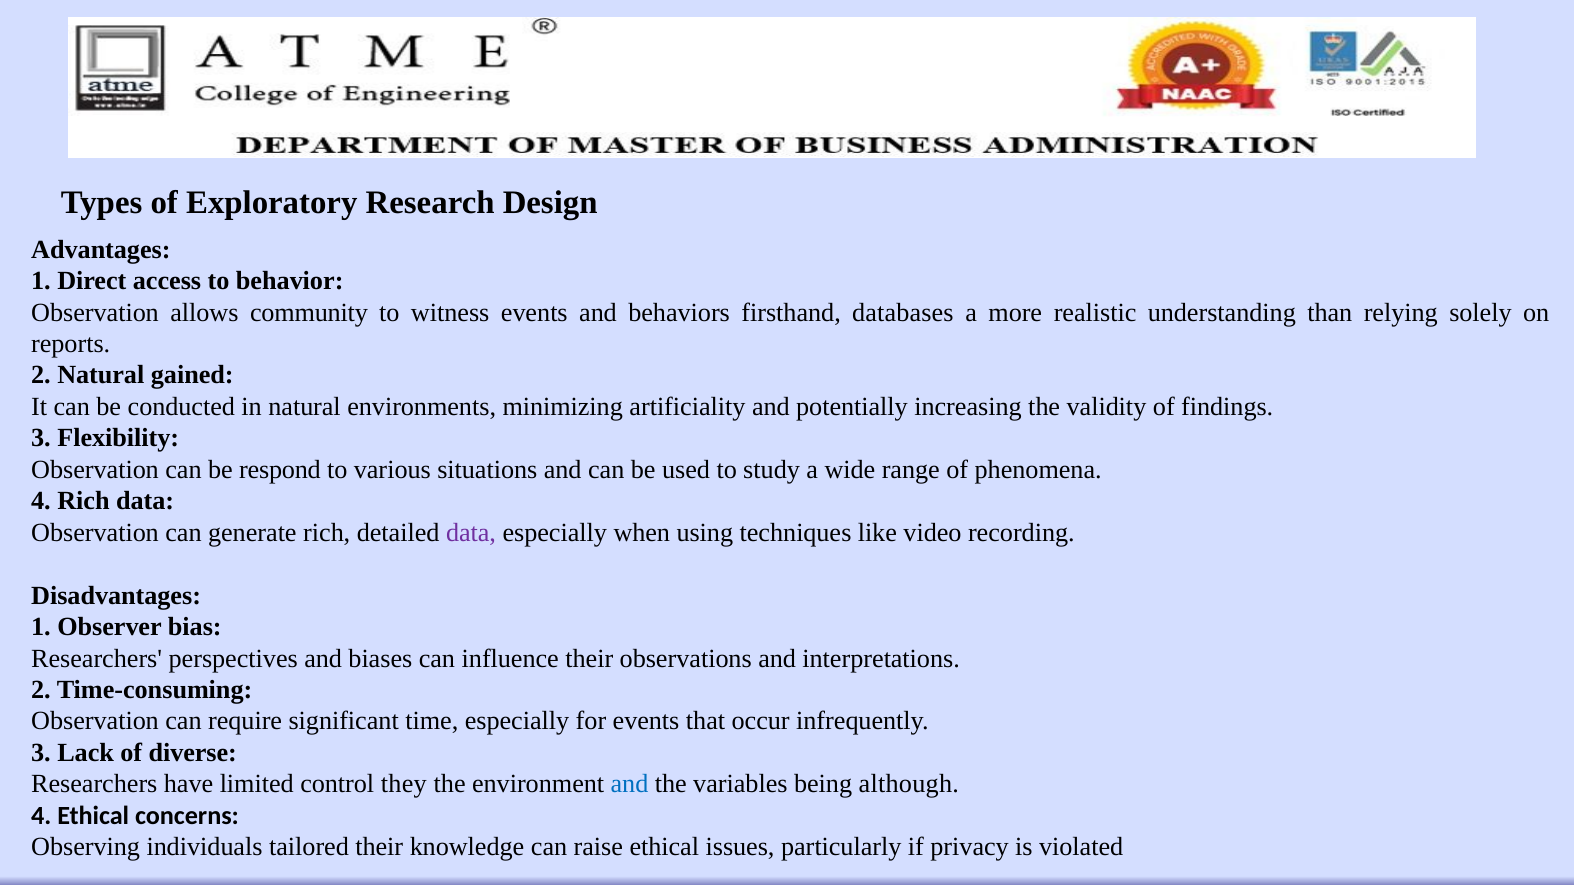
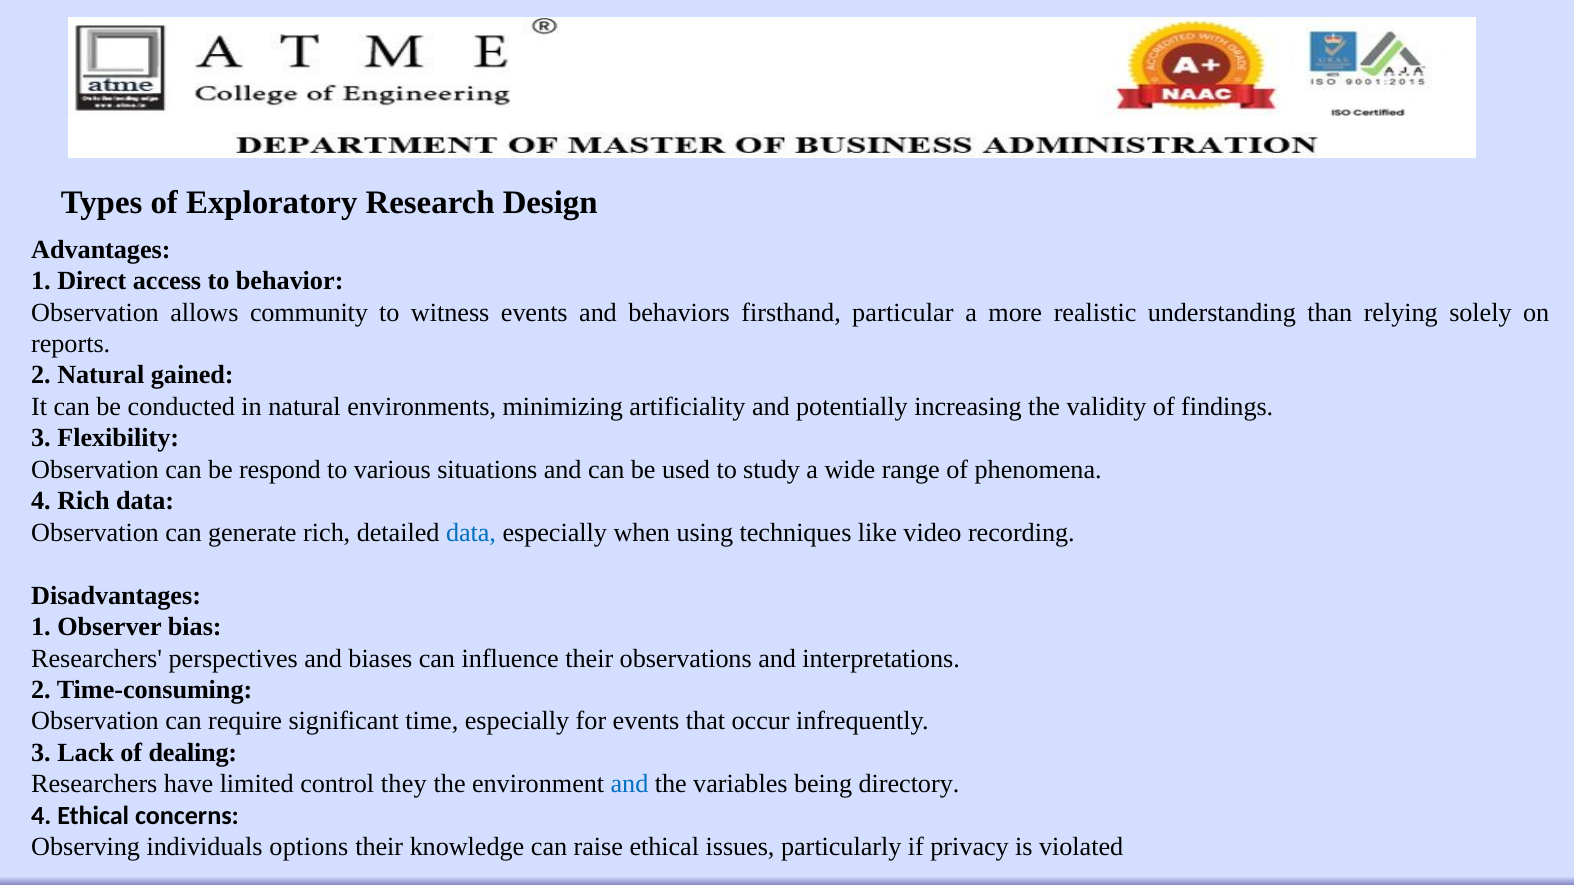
databases: databases -> particular (903, 313)
data colour: purple -> blue (471, 533)
diverse: diverse -> dealing (193, 753)
although: although -> directory (909, 785)
tailored: tailored -> options (309, 847)
